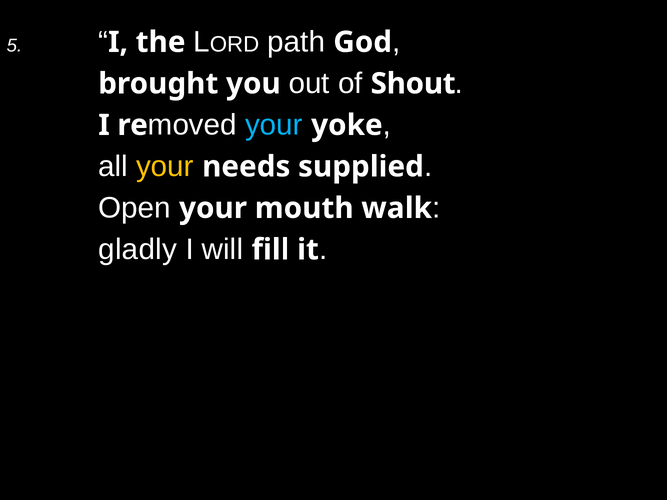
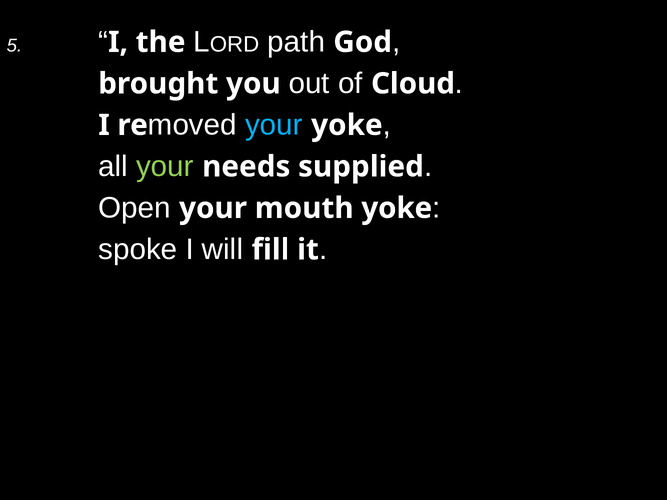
Shout: Shout -> Cloud (413, 84)
your colour: yellow -> light green (165, 167)
mouth walk: walk -> yoke (397, 208)
gladly: gladly -> spoke (138, 250)
